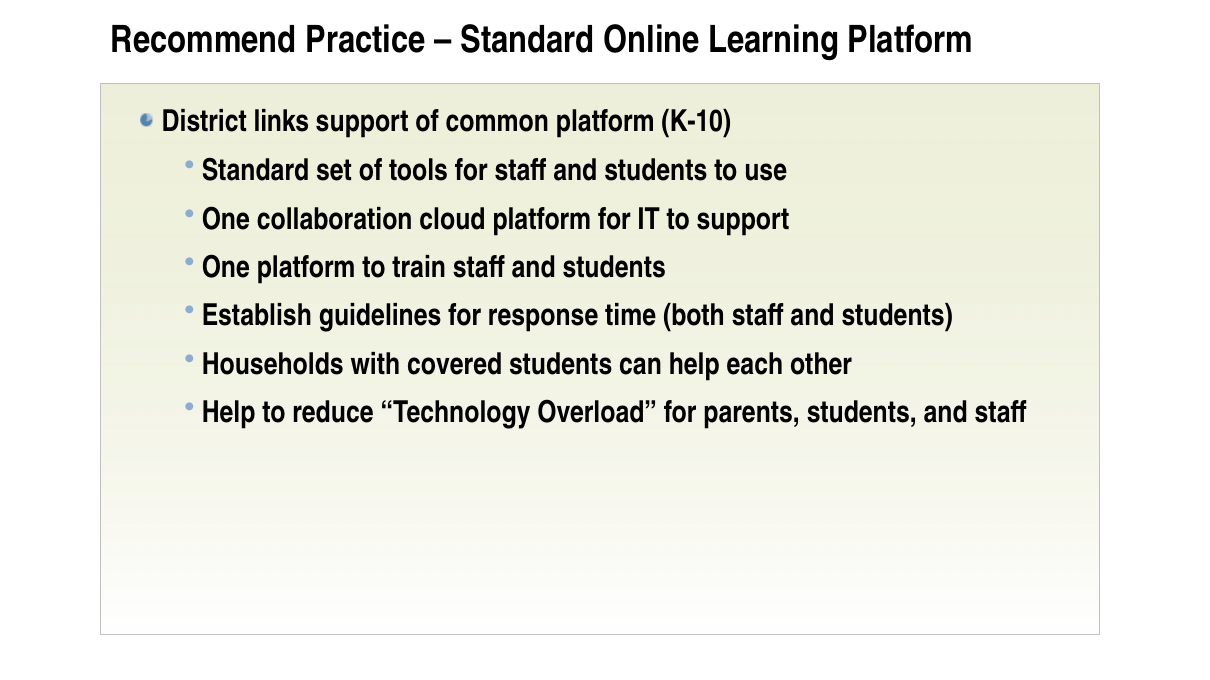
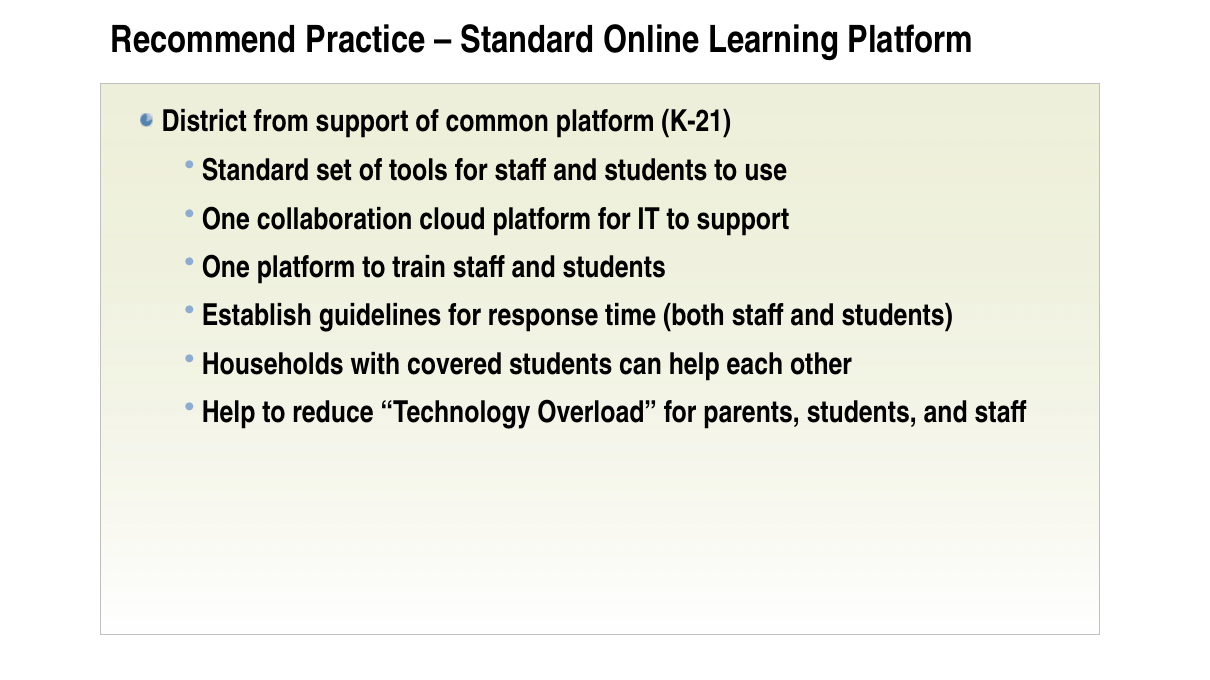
links: links -> from (281, 122)
K-10: K-10 -> K-21 (696, 122)
